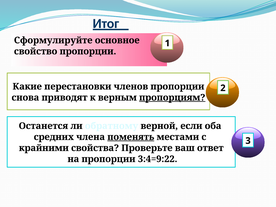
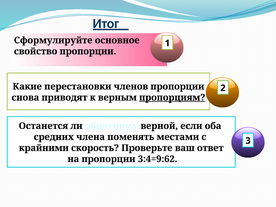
поменять underline: present -> none (131, 137)
свойства: свойства -> скорость (95, 148)
3:4=9:22: 3:4=9:22 -> 3:4=9:62 (158, 159)
